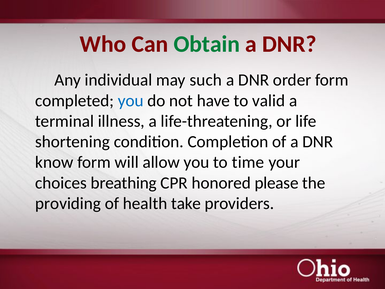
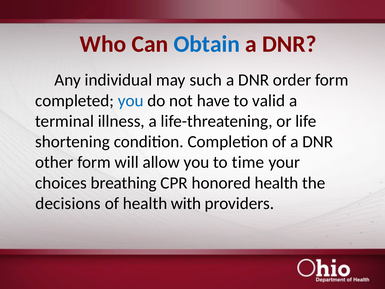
Obtain colour: green -> blue (207, 44)
know: know -> other (54, 162)
honored please: please -> health (277, 183)
providing: providing -> decisions (68, 203)
take: take -> with (186, 203)
